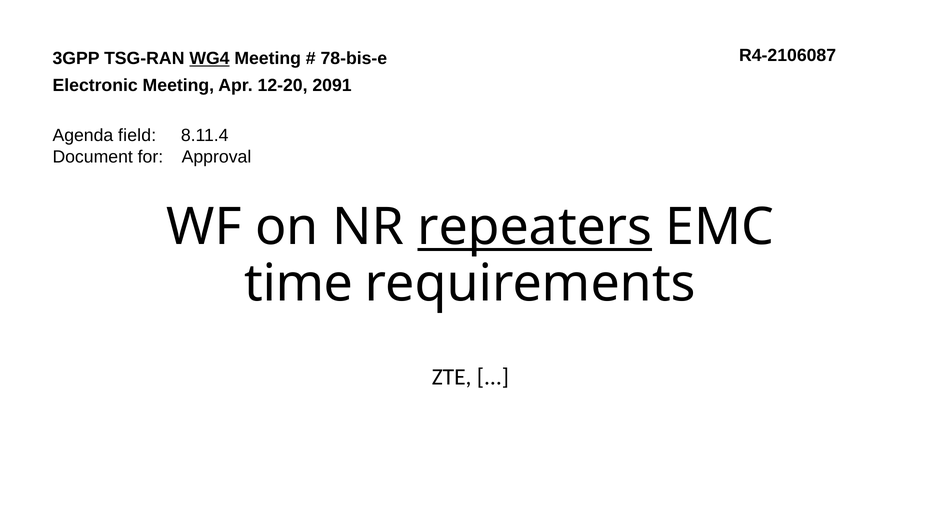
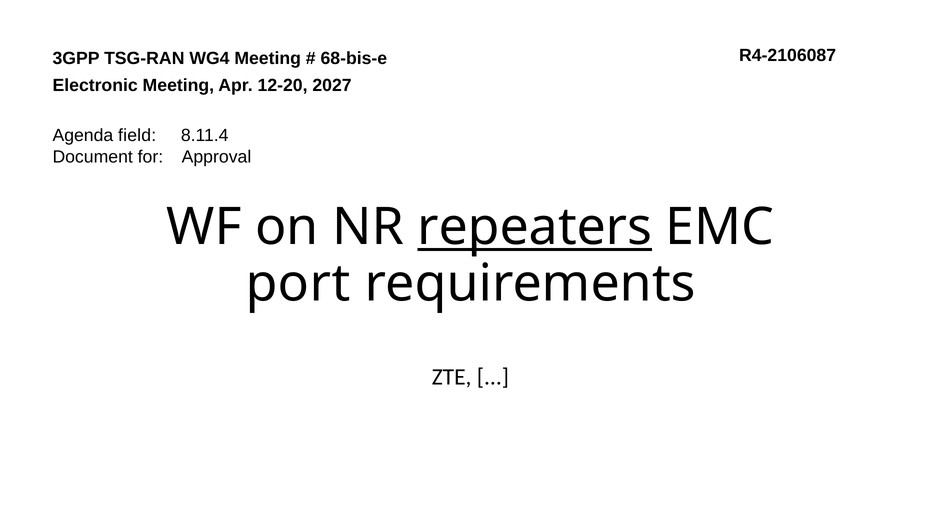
WG4 underline: present -> none (209, 58)
78-bis-e: 78-bis-e -> 68-bis-e (354, 58)
2091: 2091 -> 2027 (332, 85)
time: time -> port (298, 284)
